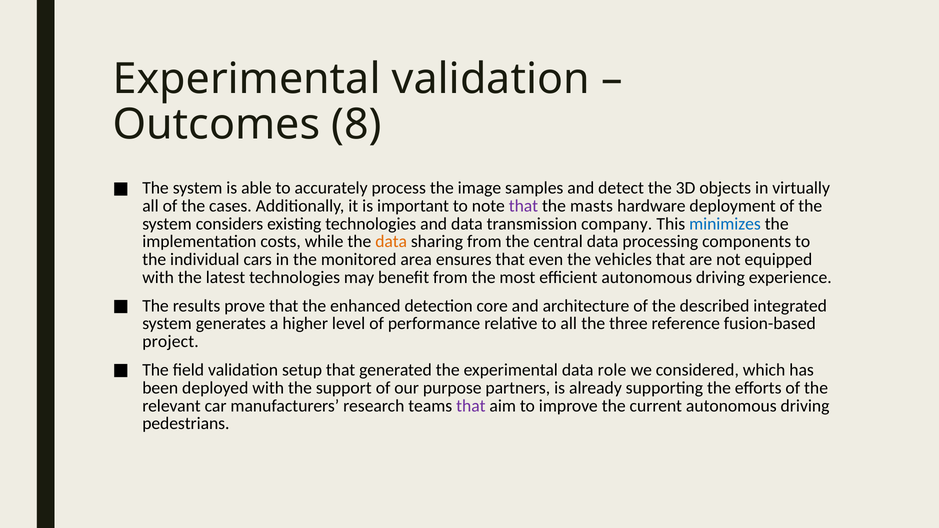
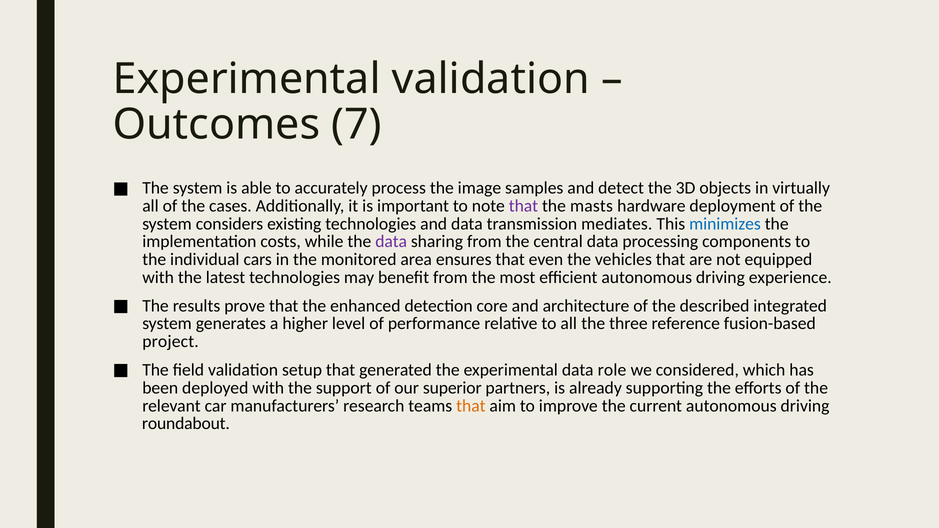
8: 8 -> 7 (357, 125)
company: company -> mediates (617, 224)
data colour: orange -> purple (391, 242)
purpose: purpose -> superior (452, 388)
that colour: purple -> orange (471, 406)
pedestrians: pedestrians -> roundabout (186, 424)
